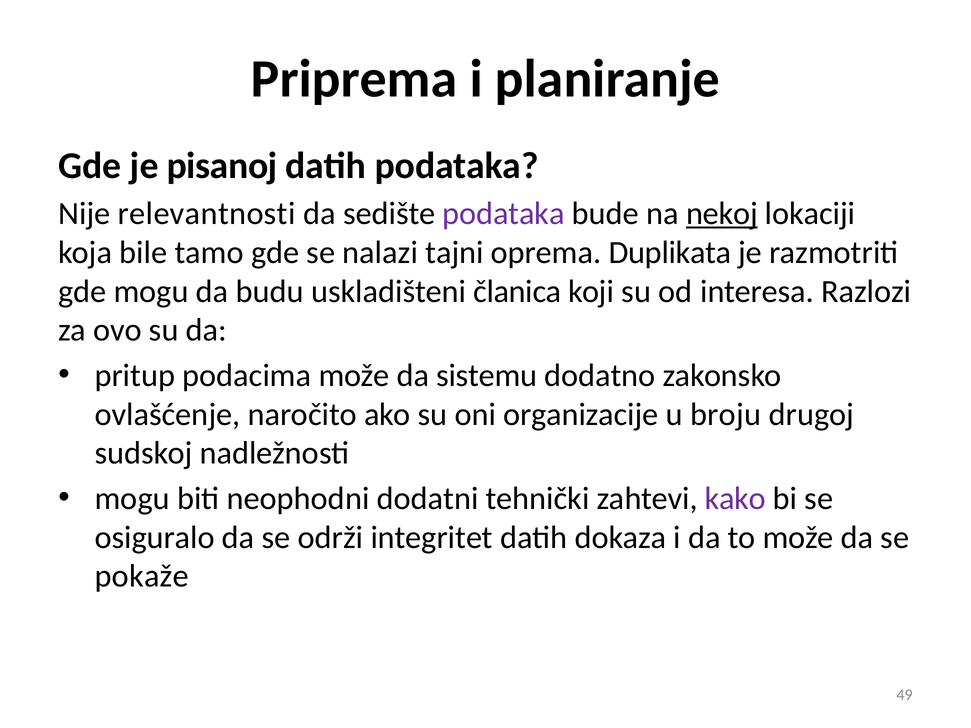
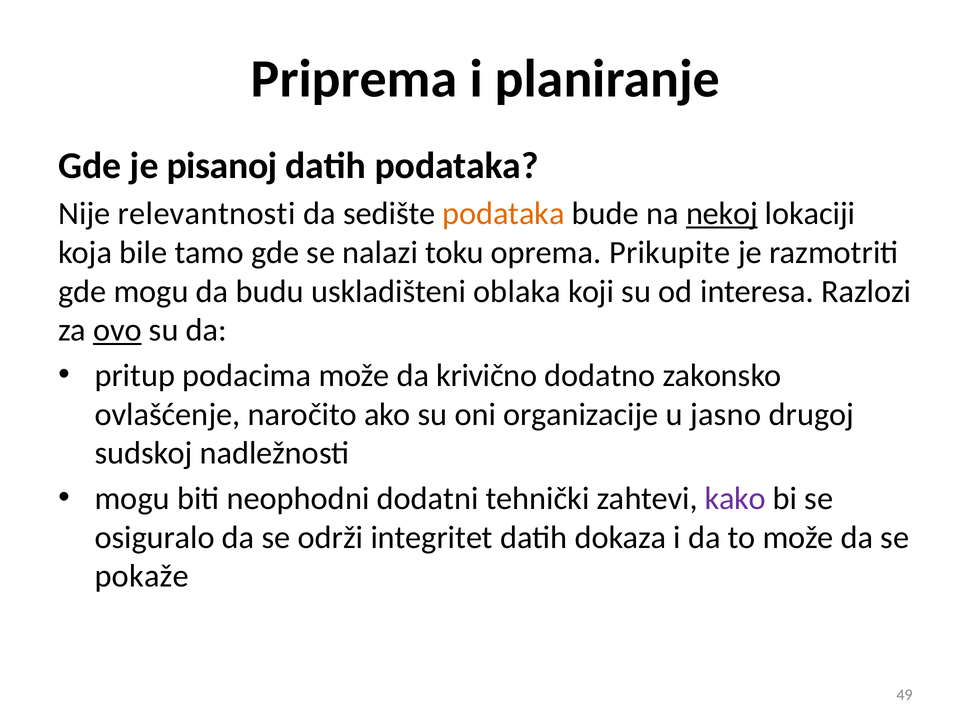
podataka colour: purple -> orange (503, 214)
tajni: tajni -> toku (455, 253)
Duplikata: Duplikata -> Prikupite (670, 253)
članica: članica -> oblaka (517, 292)
ovo underline: none -> present (117, 330)
sistemu: sistemu -> krivično (487, 376)
broju: broju -> jasno (726, 415)
